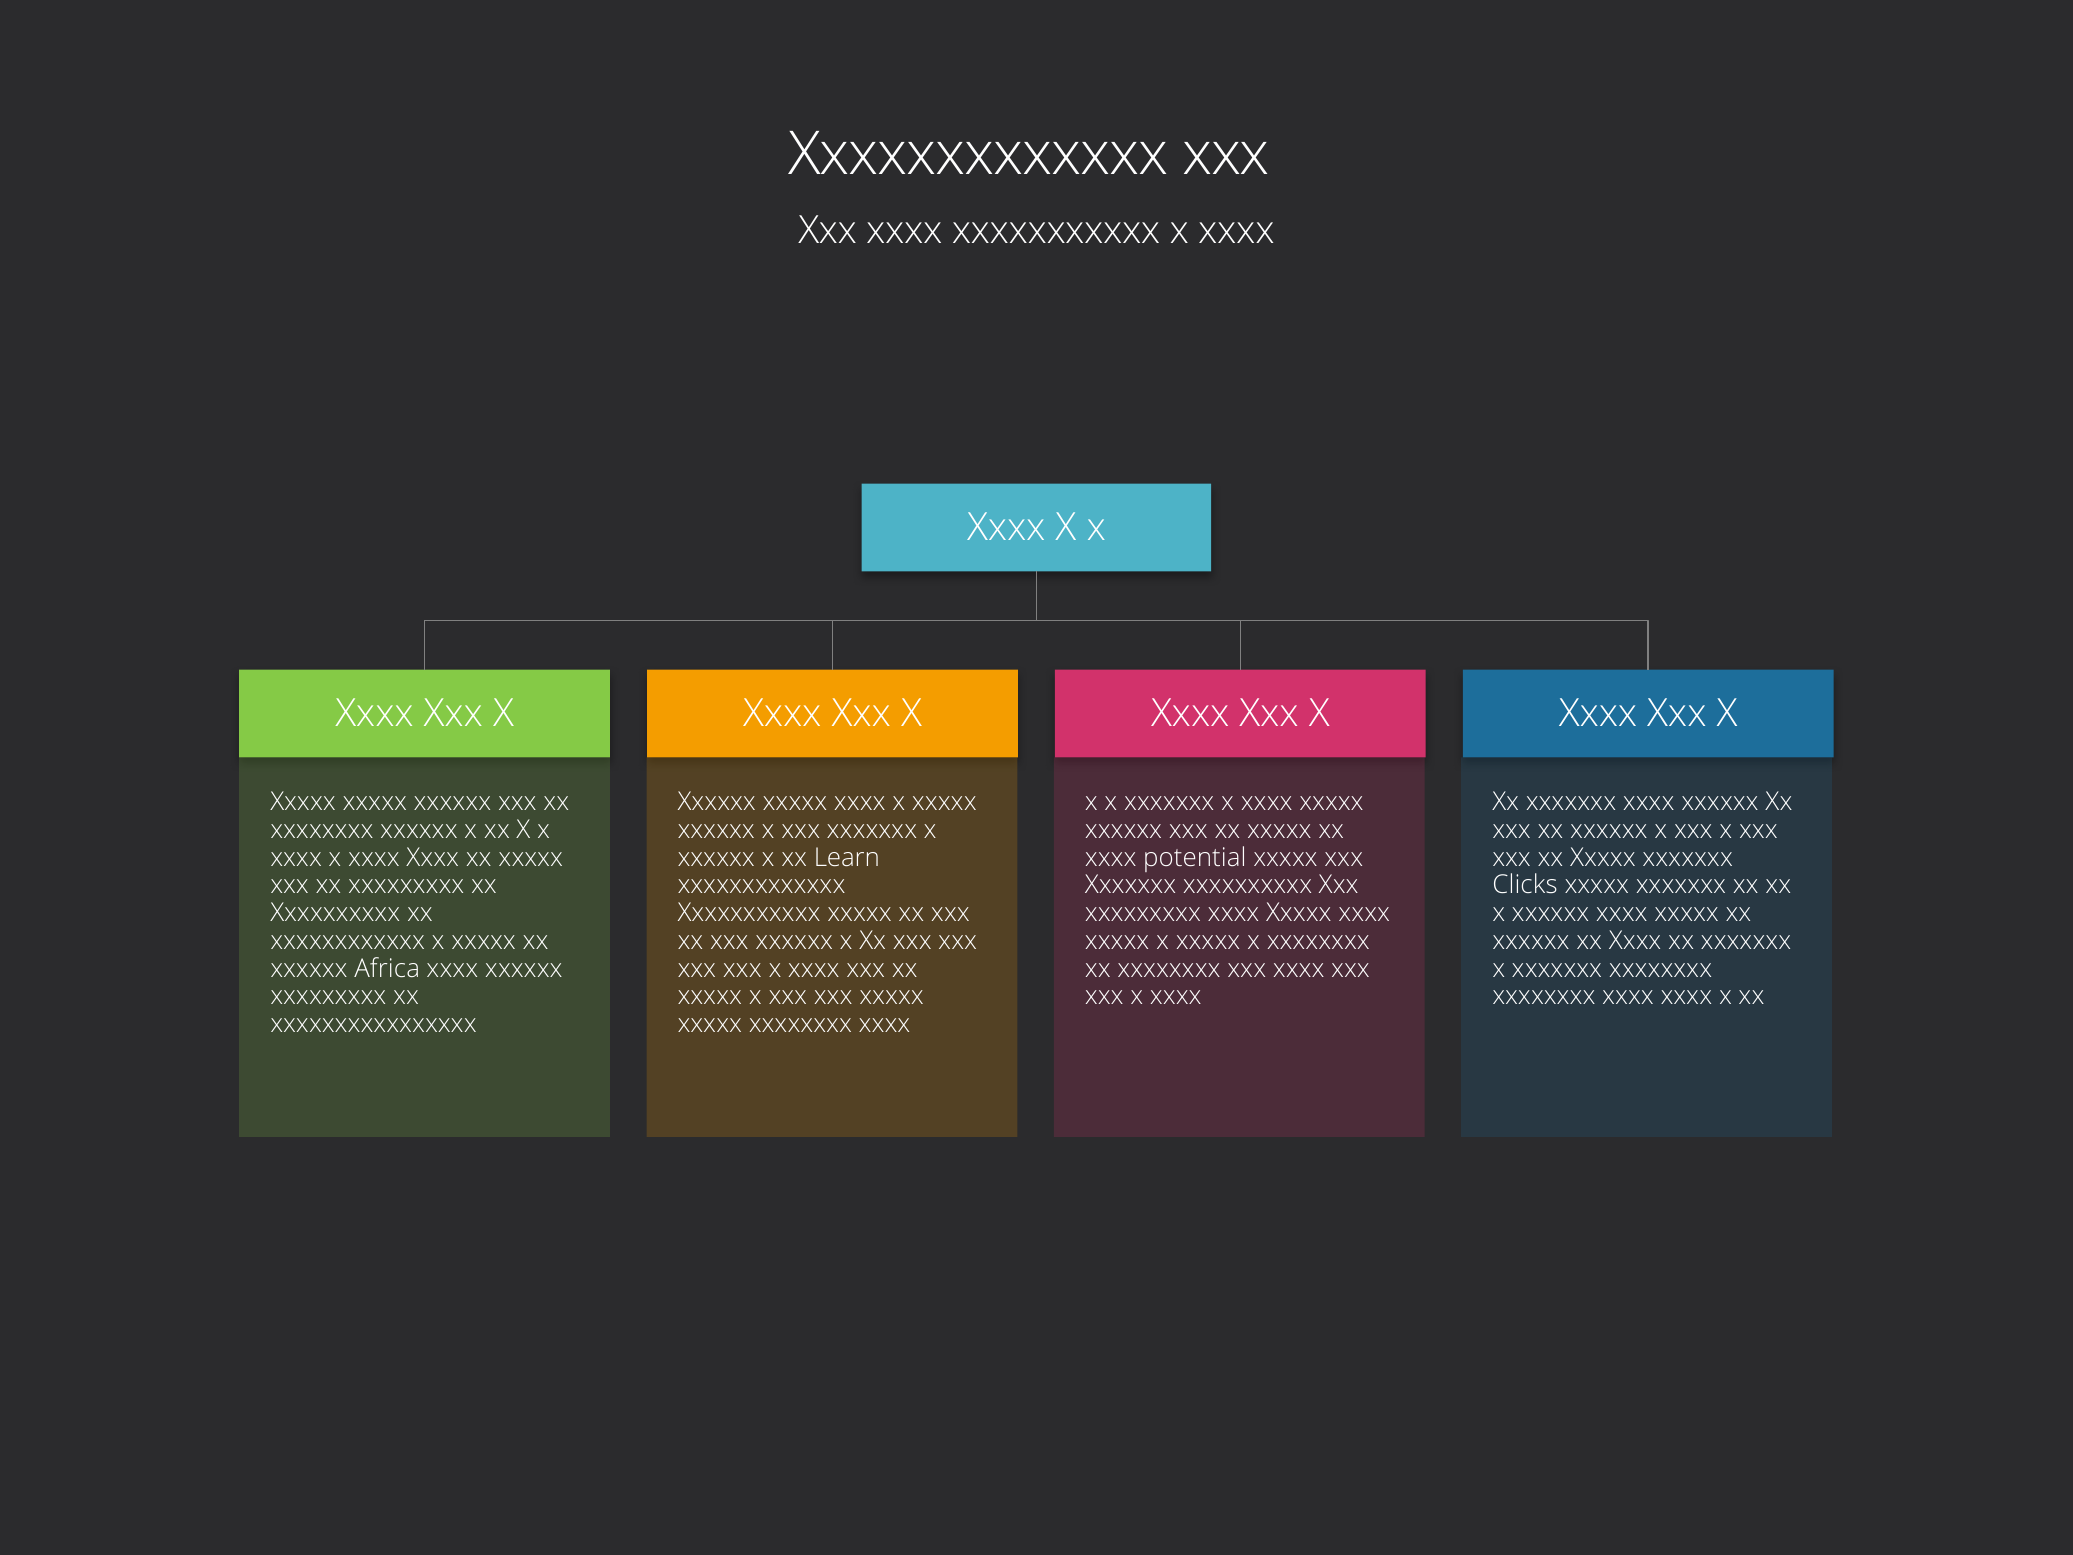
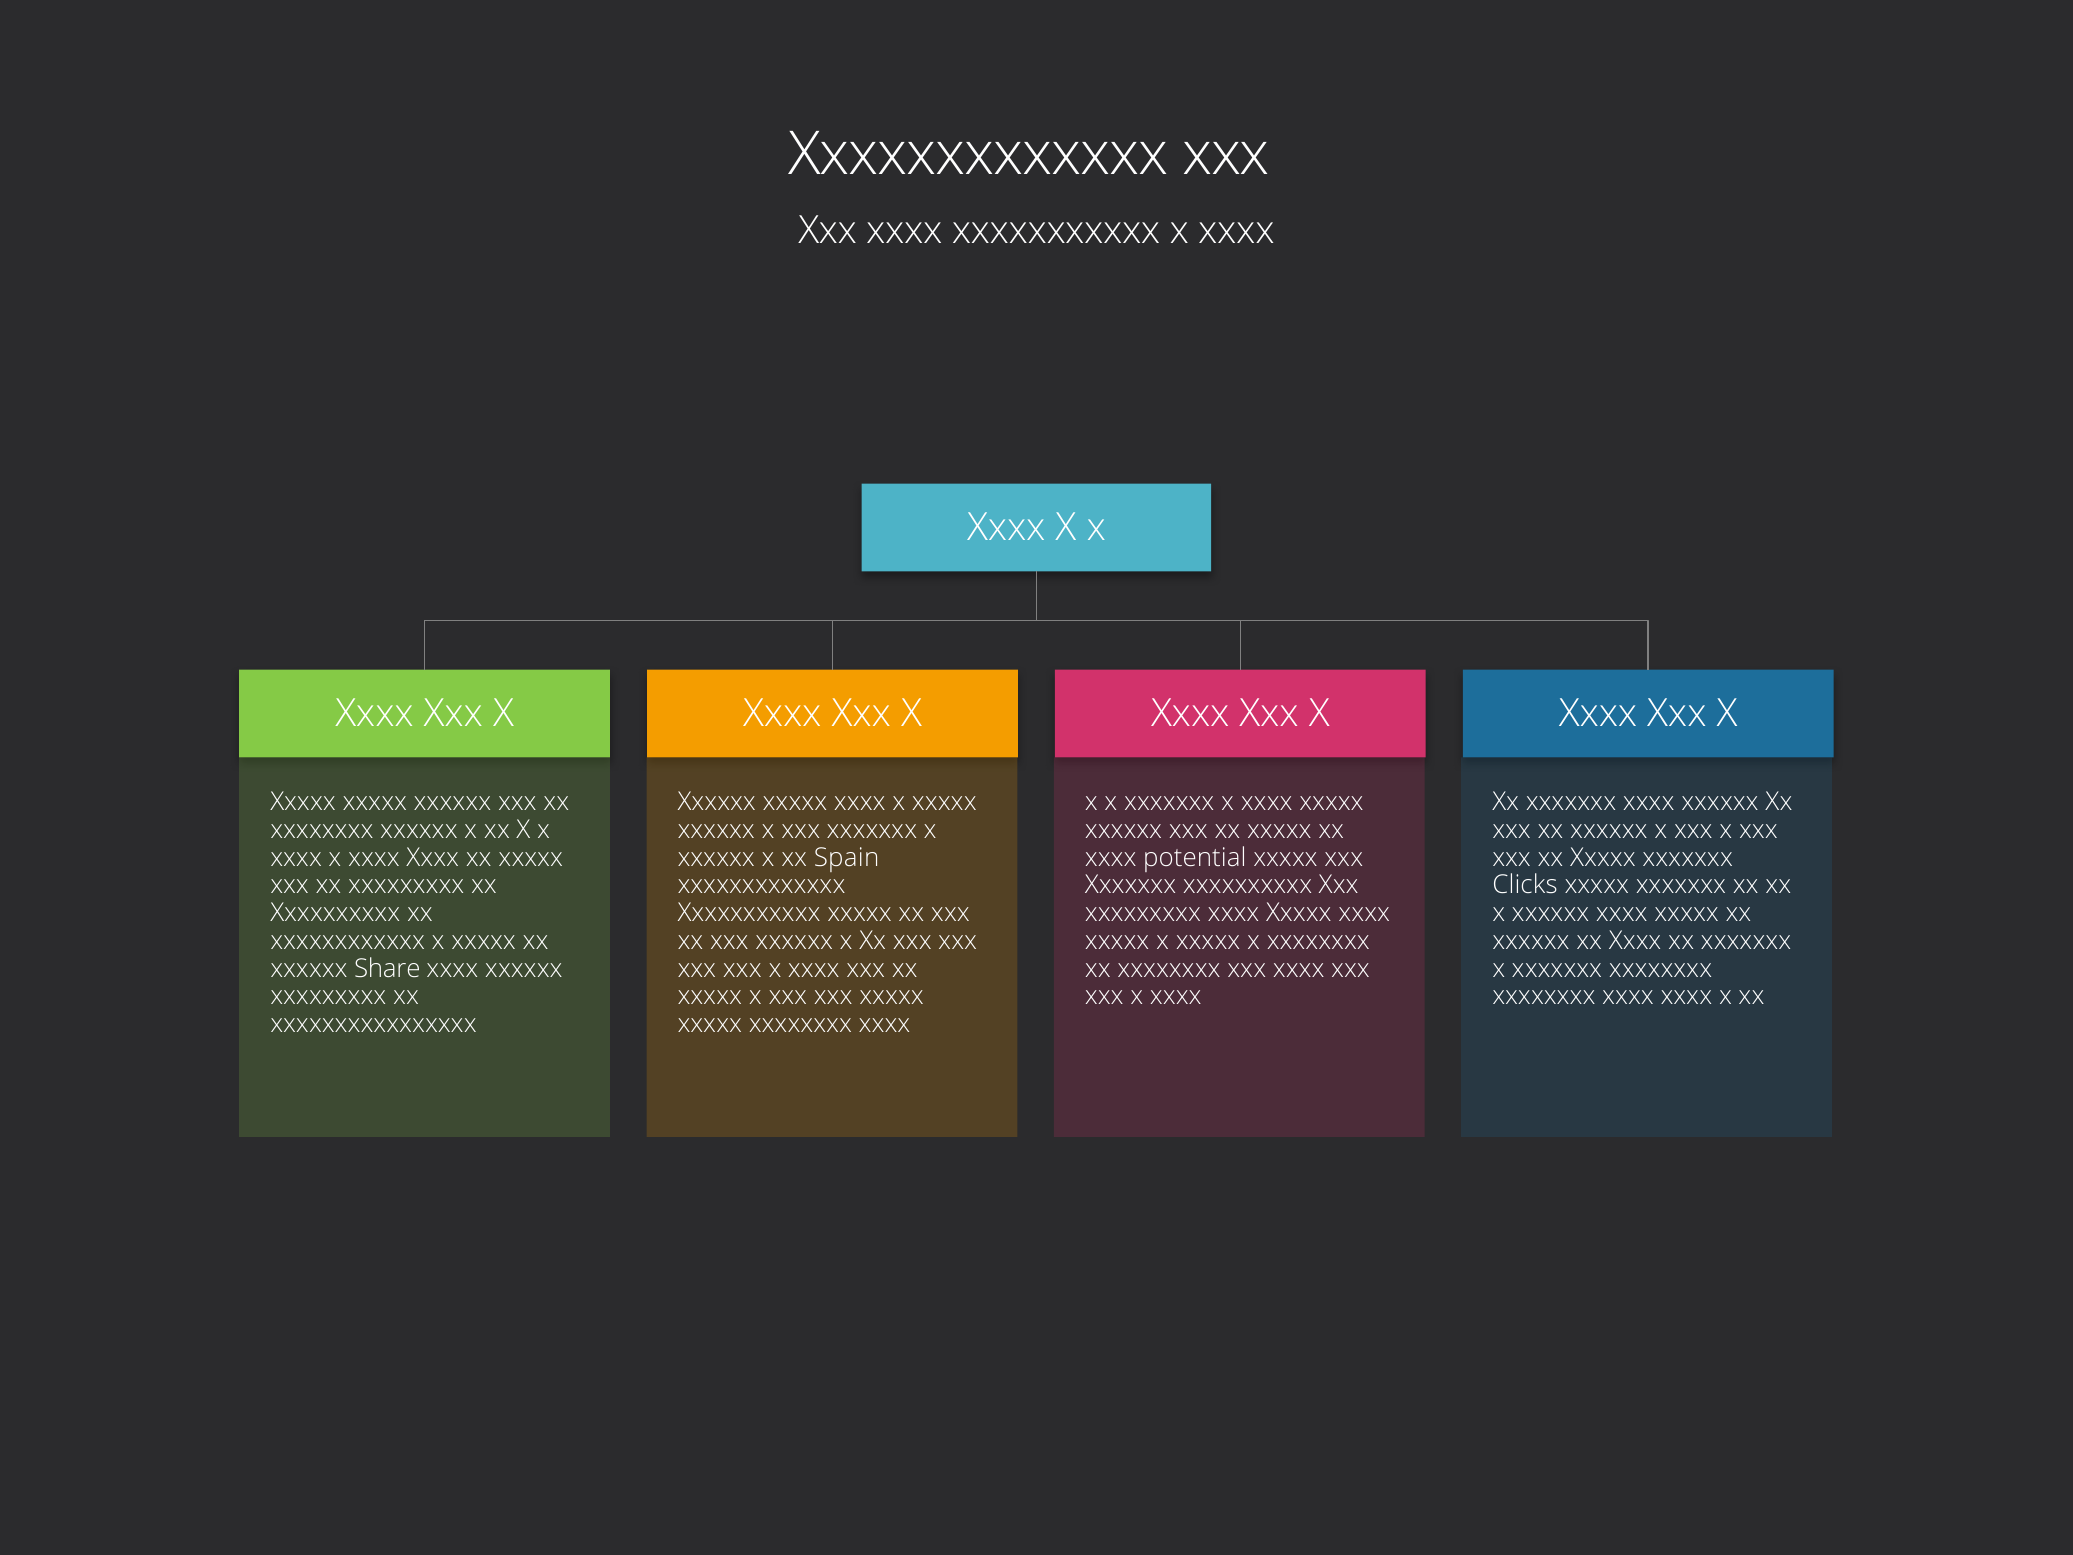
Learn: Learn -> Spain (847, 857)
Africa: Africa -> Share (387, 968)
